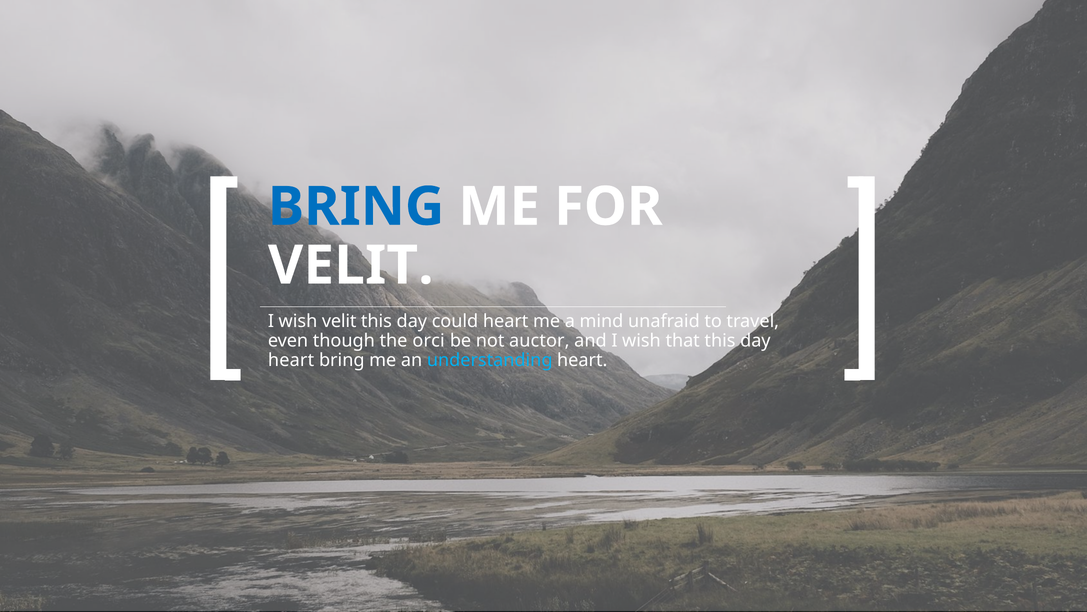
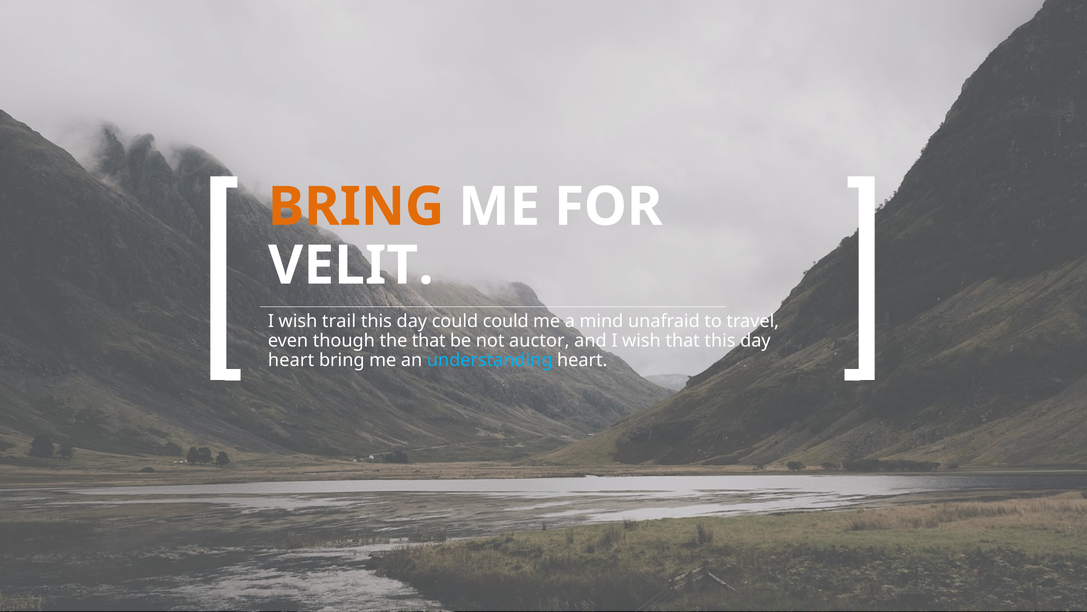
BRING colour: blue -> orange (356, 207)
wish velit: velit -> trail (339, 321)
could heart: heart -> could (506, 321)
the orci: orci -> that (429, 341)
